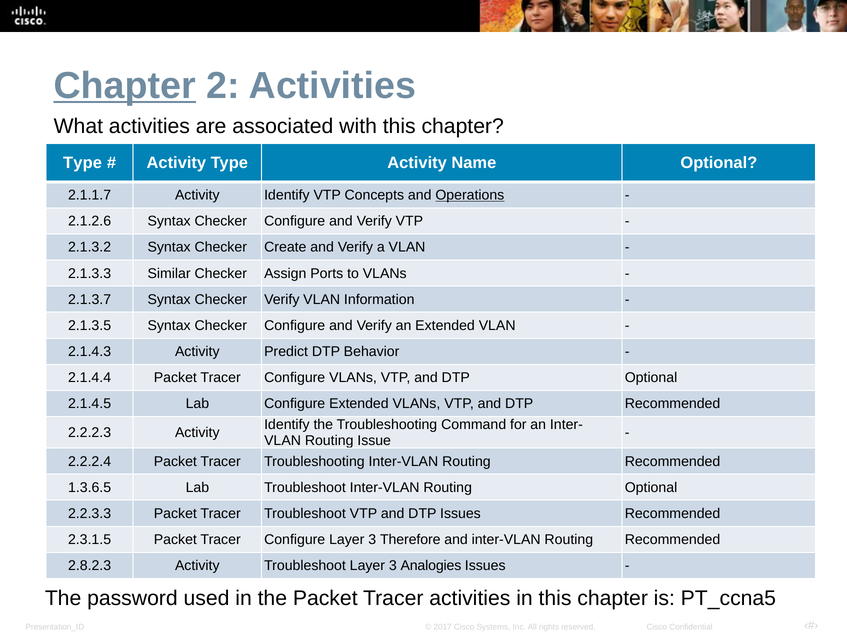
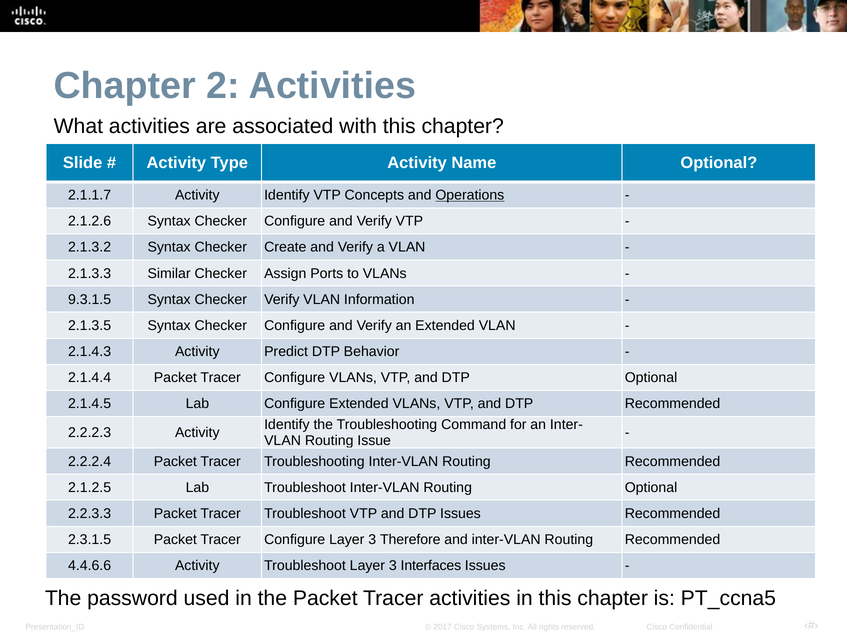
Chapter underline: present -> none (125, 86)
Type: Type -> Slide (83, 163)
2.1.3.7: 2.1.3.7 -> 9.3.1.5 (90, 300)
1.3.6.5: 1.3.6.5 -> 2.1.2.5 (90, 488)
2.8.2.3: 2.8.2.3 -> 4.4.6.6 (90, 566)
Analogies: Analogies -> Interfaces (431, 566)
